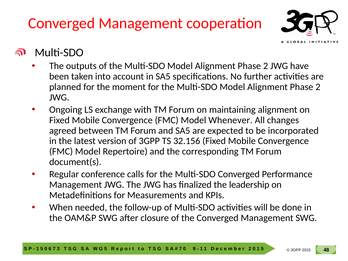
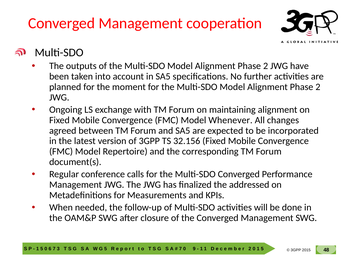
leadership: leadership -> addressed (249, 185)
